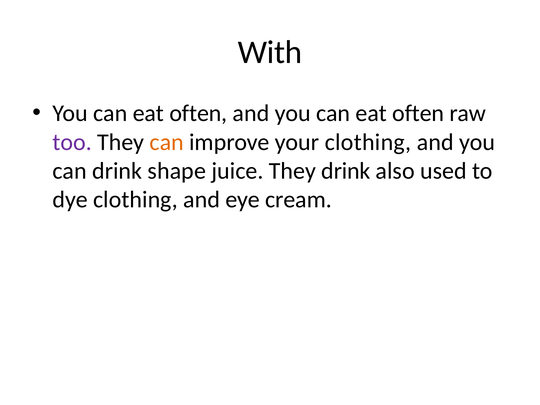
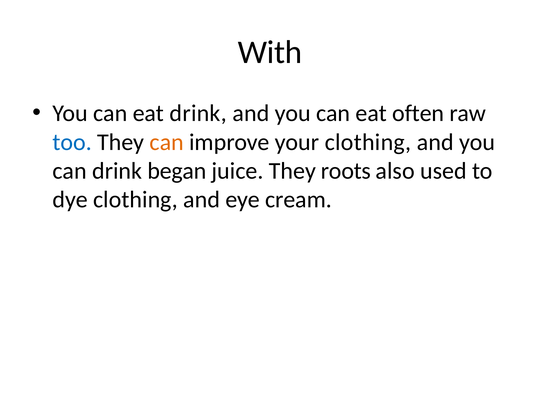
often: often -> drink (198, 113)
too colour: purple -> blue (72, 142)
shape: shape -> began (177, 171)
They drink: drink -> roots (346, 171)
